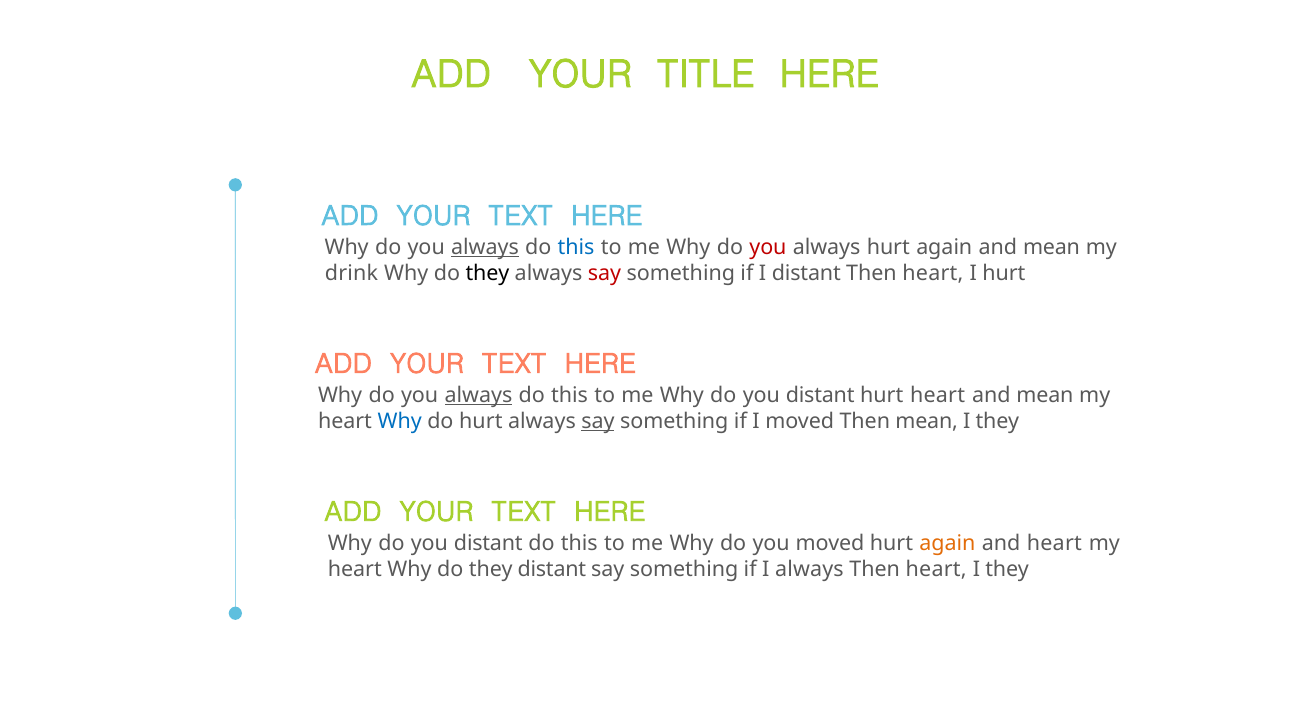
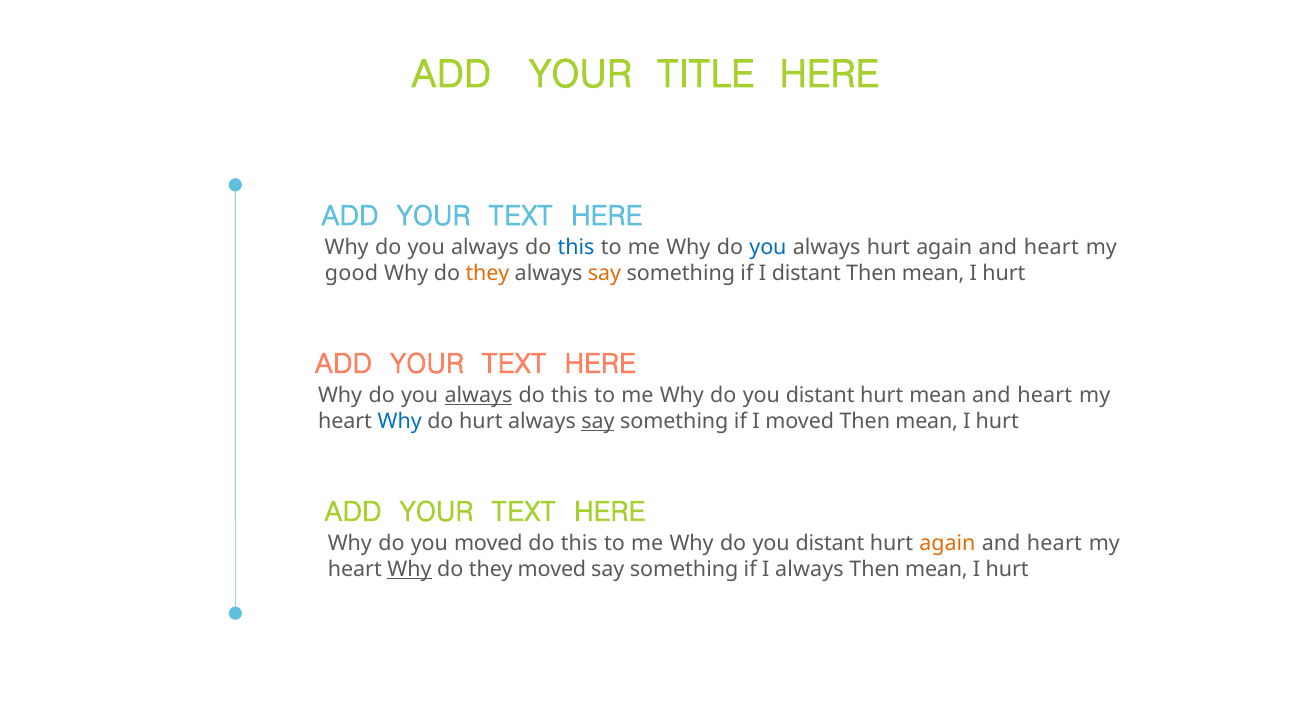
always underline: present -> none (485, 247)
you colour: red -> blue (768, 247)
mean: mean -> heart (1051, 247)
drink: drink -> good (352, 273)
they colour: black -> orange (487, 273)
say colour: red -> orange (604, 273)
heart: heart -> mean (933, 273)
hurt heart: heart -> mean (938, 395)
mean: mean -> heart (1045, 395)
they: they -> hurt (997, 421)
distant: distant -> moved (488, 543)
moved: moved -> distant (830, 543)
Why underline: none -> present (409, 569)
they distant: distant -> moved (552, 569)
heart: heart -> mean (936, 569)
they: they -> hurt (1007, 569)
